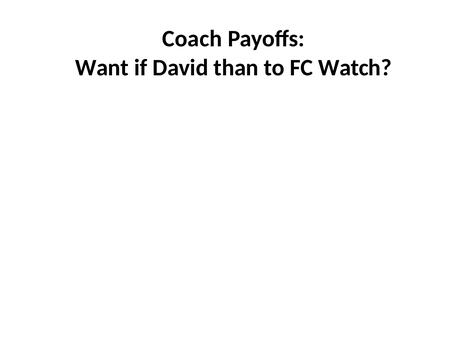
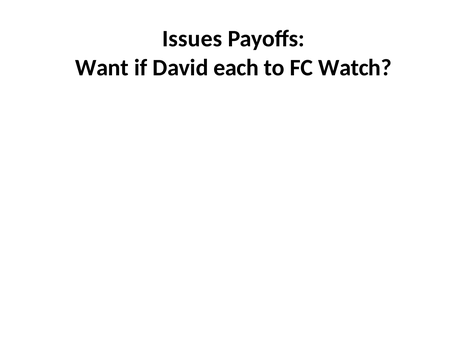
Coach: Coach -> Issues (192, 39)
than: than -> each (236, 68)
